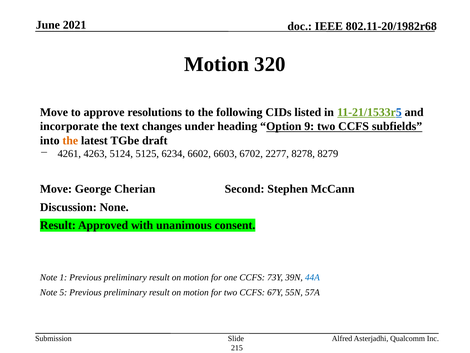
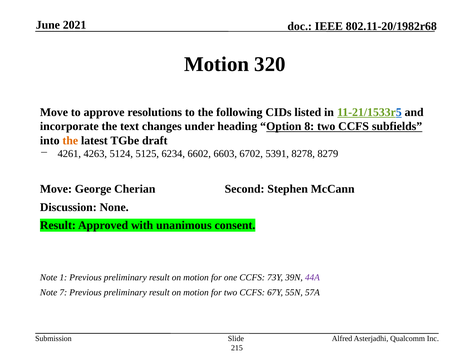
9: 9 -> 8 (309, 126)
2277: 2277 -> 5391 (277, 153)
44A colour: blue -> purple (312, 277)
5: 5 -> 7 (63, 292)
